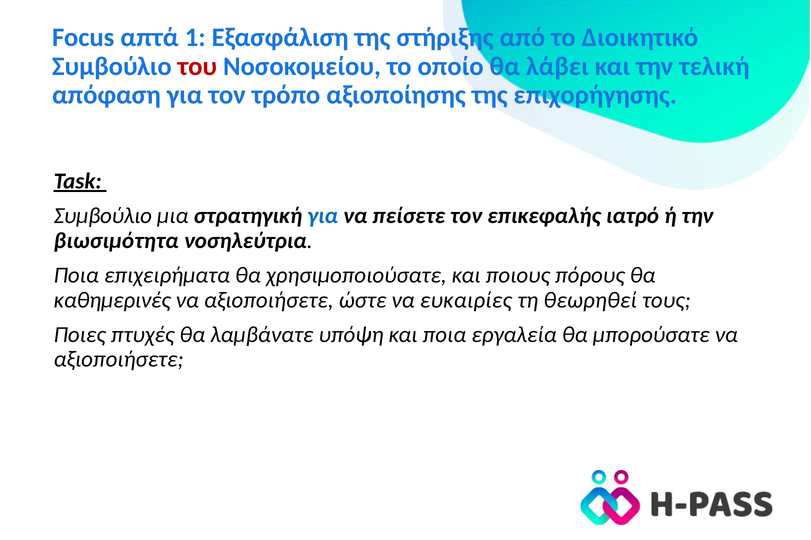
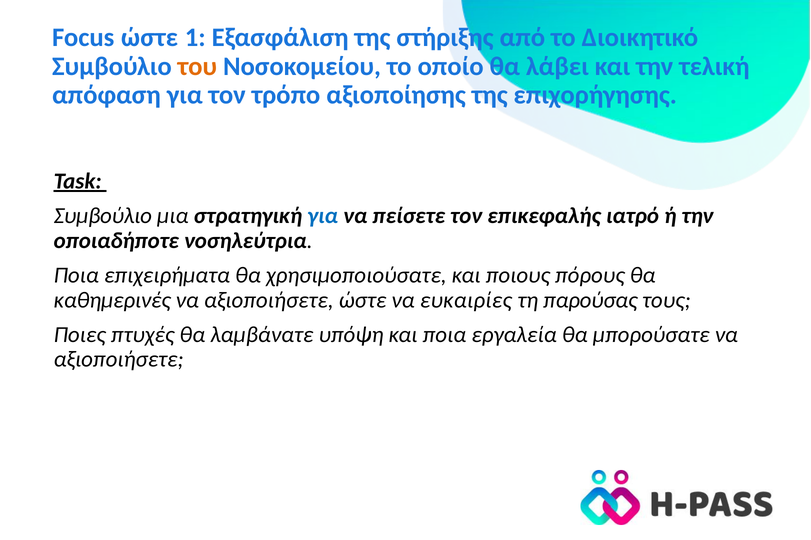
Focus απτά: απτά -> ώστε (149, 38)
του colour: red -> orange (197, 66)
βιωσιμότητα: βιωσιμότητα -> οποιαδήποτε (116, 241)
θεωρηθεί: θεωρηθεί -> παρούσας (590, 300)
